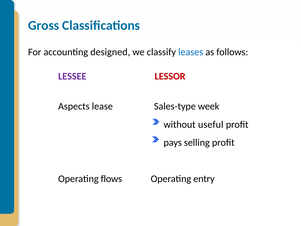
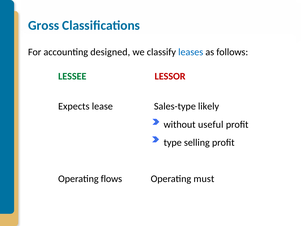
LESSEE colour: purple -> green (72, 76)
Aspects: Aspects -> Expects (74, 106)
week: week -> likely (209, 106)
pays: pays -> type (173, 142)
entry: entry -> must (204, 179)
